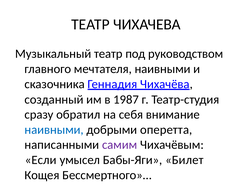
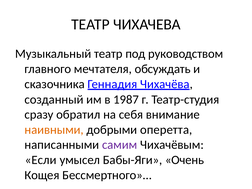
мечтателя наивными: наивными -> обсуждать (163, 69)
наивными colour: blue -> orange (54, 130)
Билет: Билет -> Очень (185, 160)
